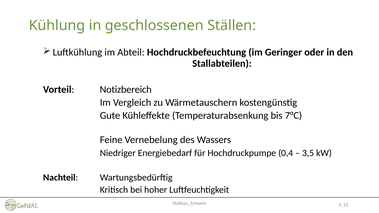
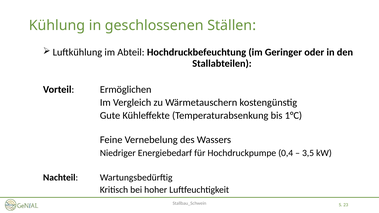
Notizbereich: Notizbereich -> Ermöglichen (126, 90)
7°C: 7°C -> 1°C (293, 116)
